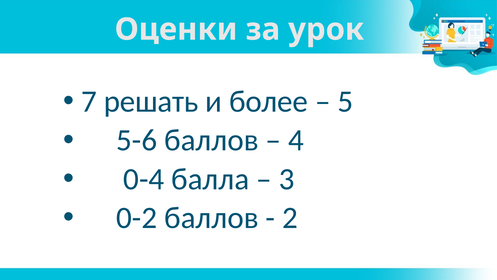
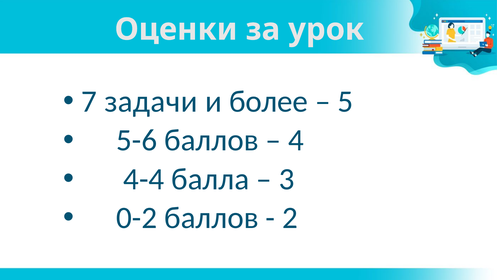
решать: решать -> задачи (151, 101)
0-4: 0-4 -> 4-4 (144, 179)
